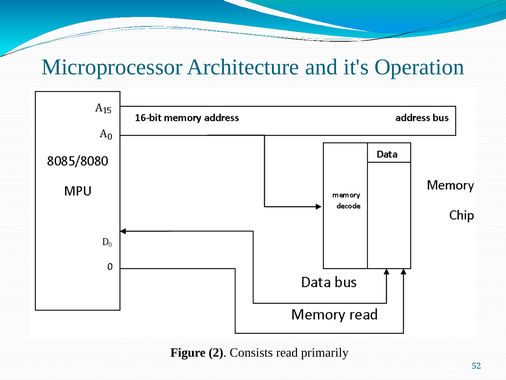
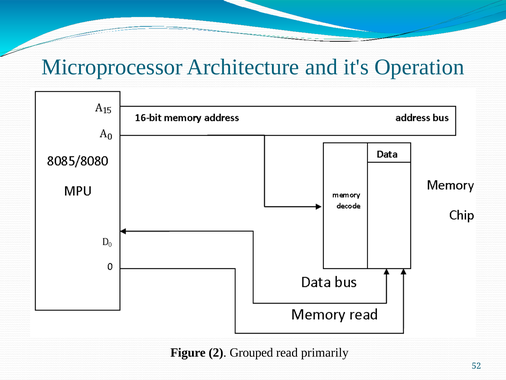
Consists: Consists -> Grouped (251, 352)
